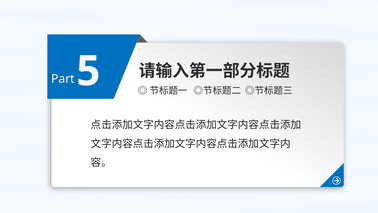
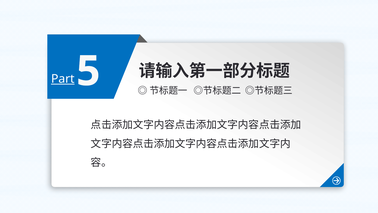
Part underline: none -> present (63, 79)
